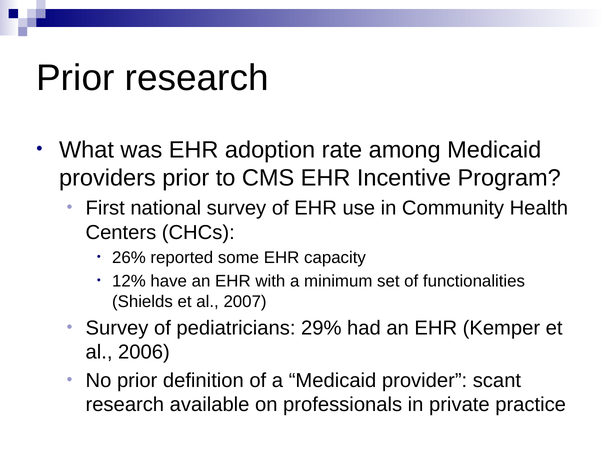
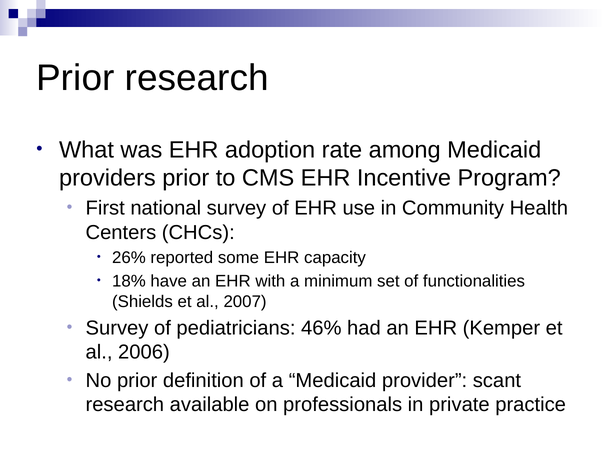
12%: 12% -> 18% (129, 282)
29%: 29% -> 46% (321, 328)
